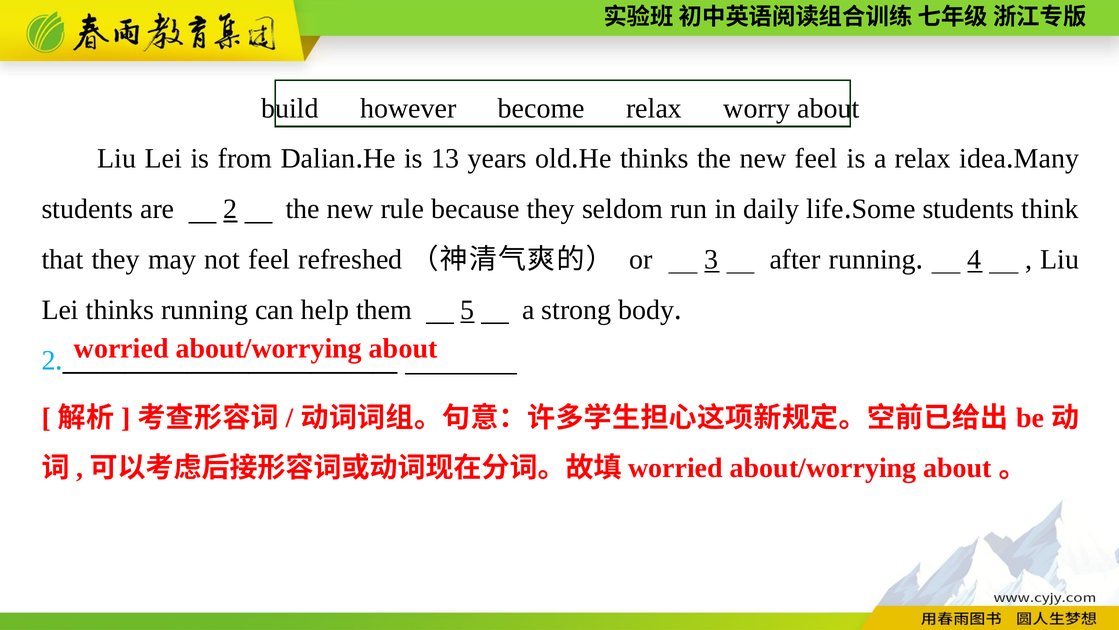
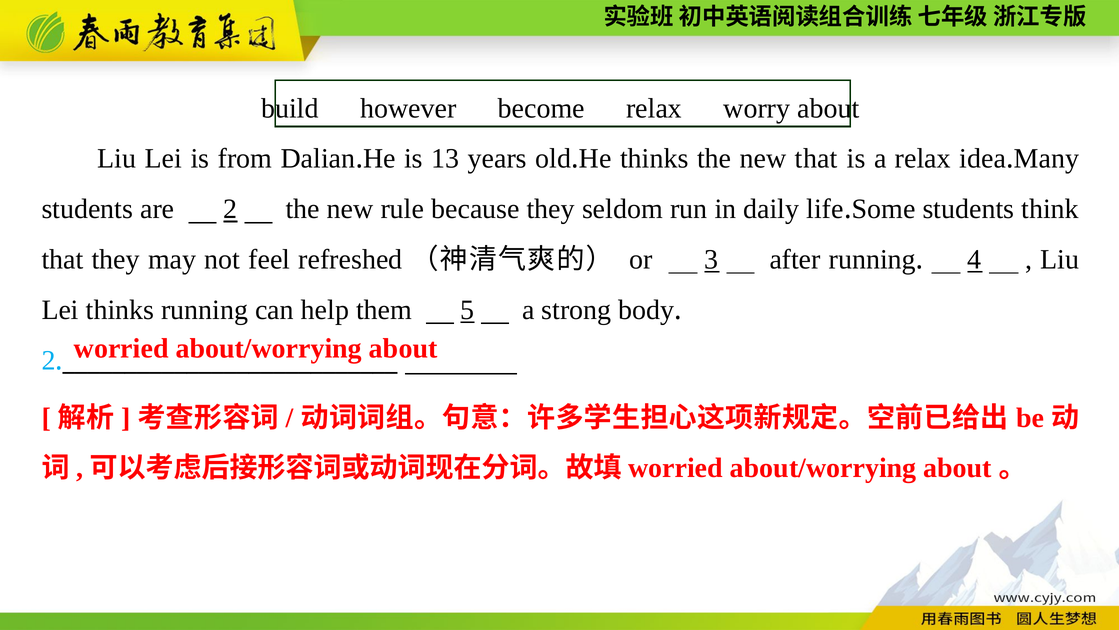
new feel: feel -> that (816, 159)
